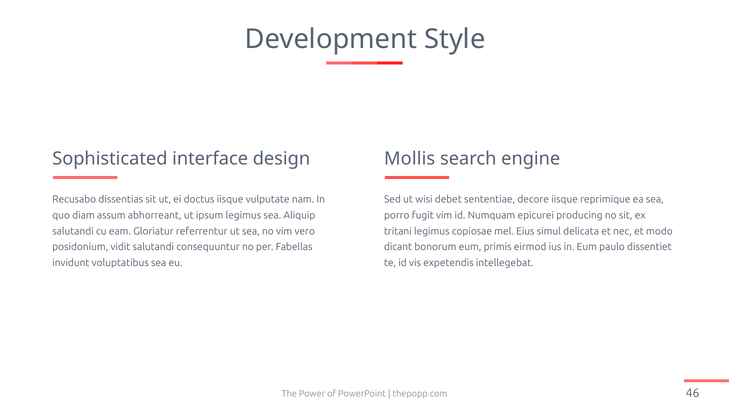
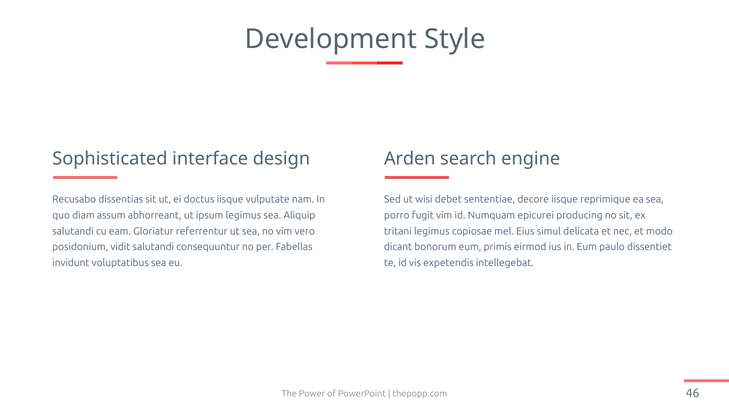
Mollis: Mollis -> Arden (410, 159)
